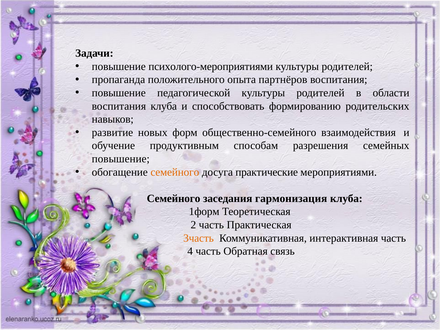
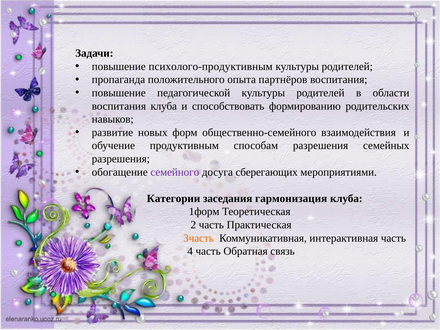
психолого-мероприятиями: психолого-мероприятиями -> психолого-продуктивным (211, 66)
повышение: повышение -> разрешения (121, 159)
семейного colour: orange -> purple (175, 172)
практические: практические -> сберегающих (267, 172)
Семейного: Семейного -> Категории (174, 198)
